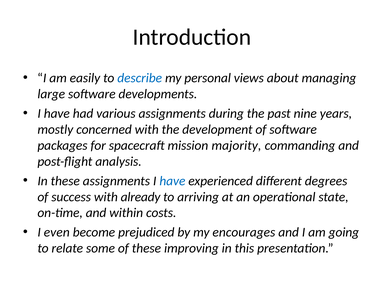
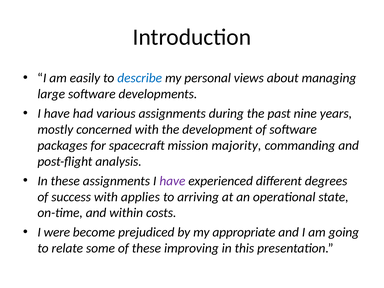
have colour: blue -> purple (172, 181)
already: already -> applies (140, 197)
even: even -> were (57, 232)
encourages: encourages -> appropriate (244, 232)
